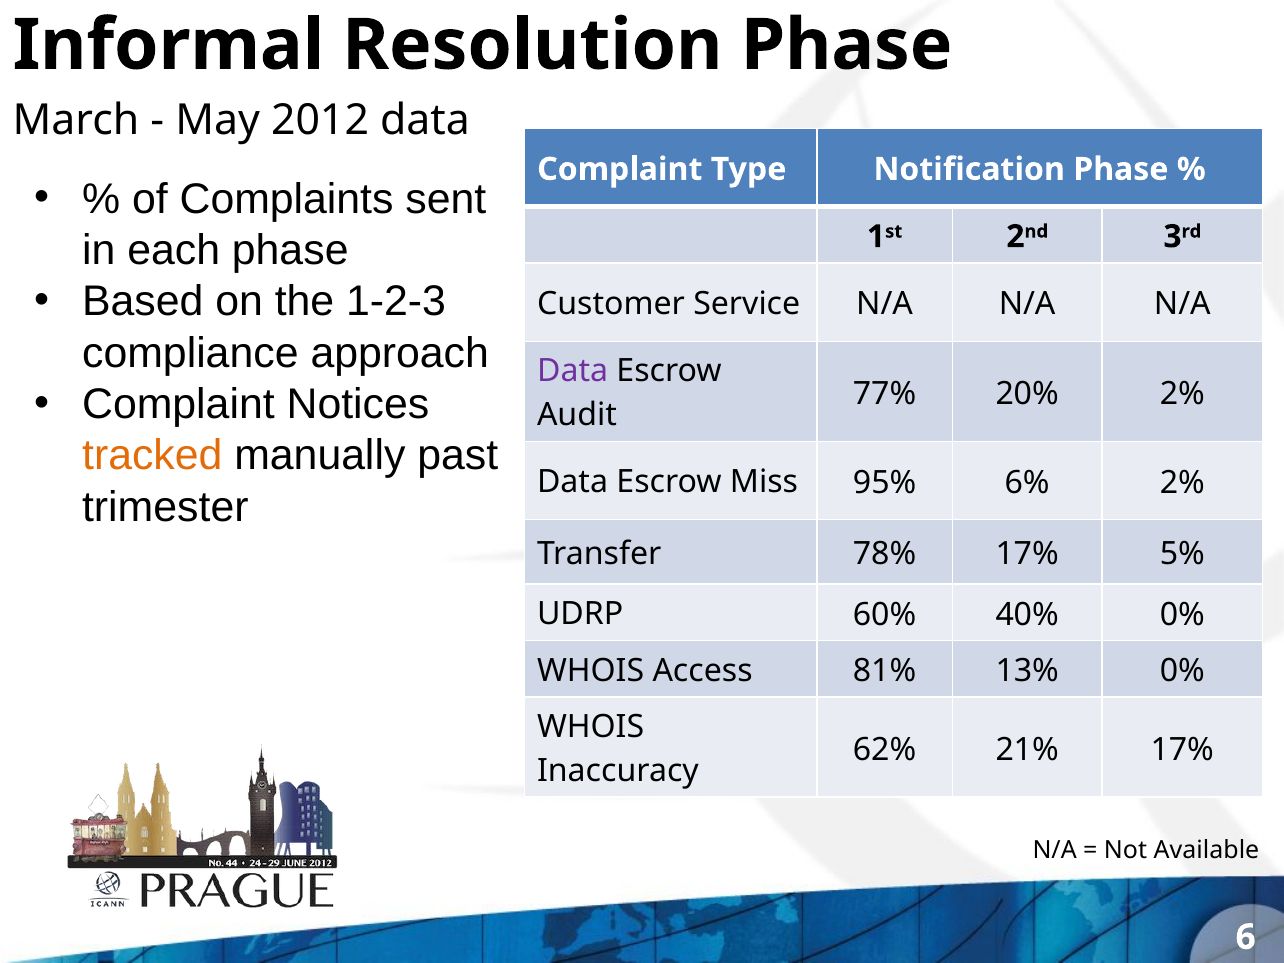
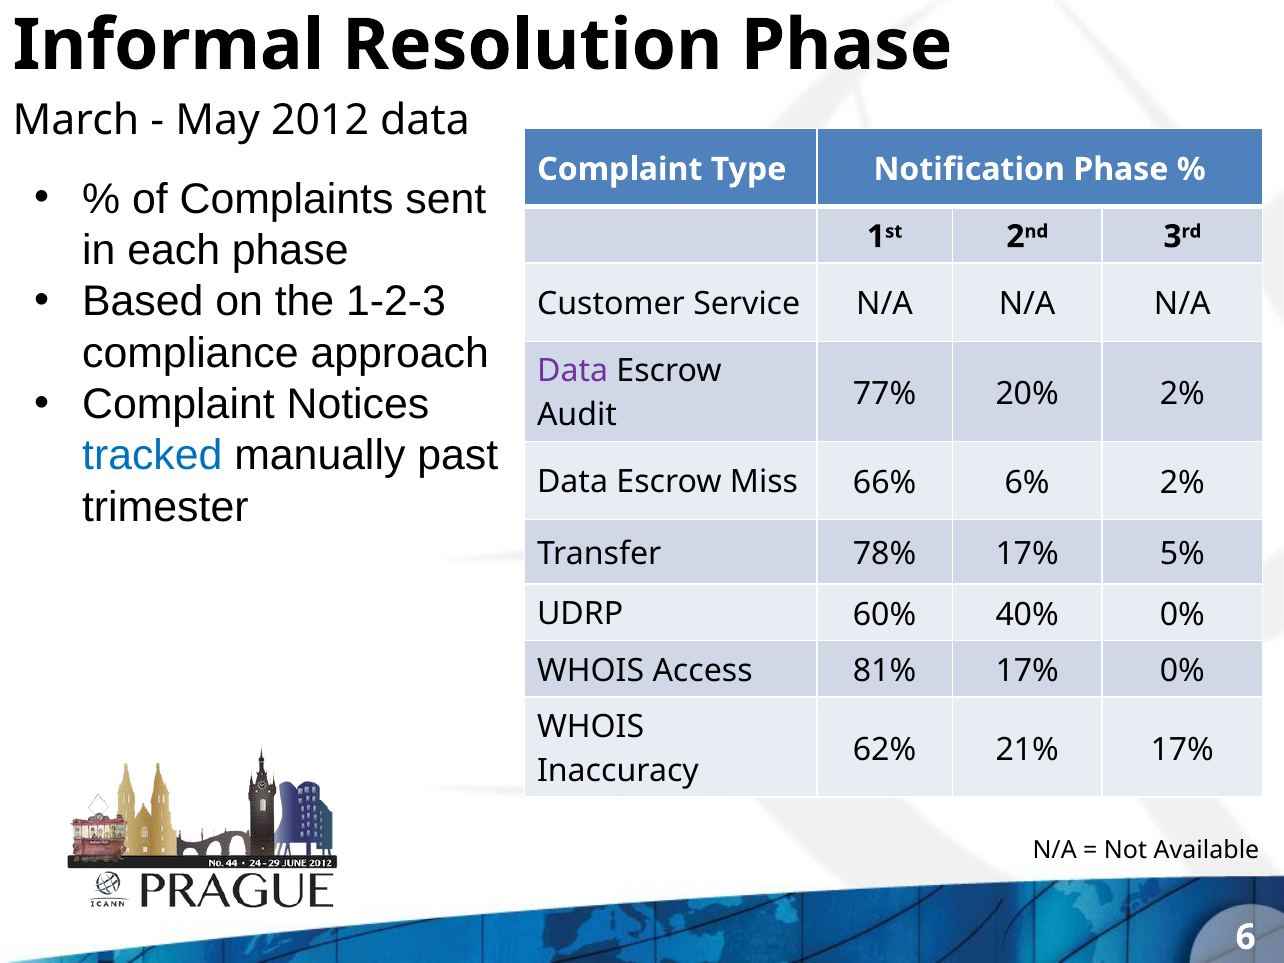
tracked colour: orange -> blue (152, 456)
95%: 95% -> 66% (885, 483)
81% 13%: 13% -> 17% (1027, 671)
